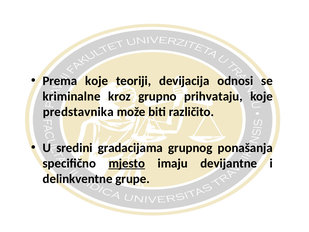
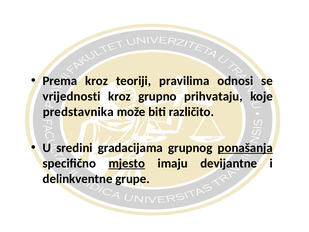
Prema koje: koje -> kroz (97, 81)
devijacija: devijacija -> pravilima (184, 81)
kriminalne: kriminalne -> vrijednosti (72, 96)
ponašanja underline: none -> present (245, 148)
